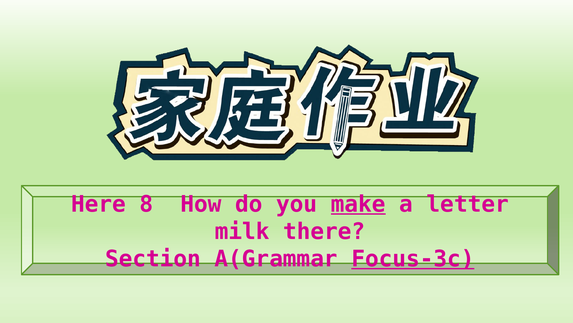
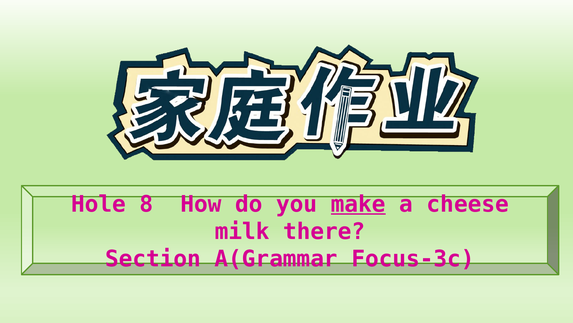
Here: Here -> Hole (98, 204)
letter: letter -> cheese (468, 204)
Focus-3c underline: present -> none (413, 258)
